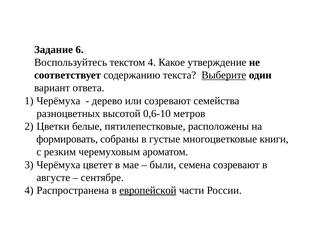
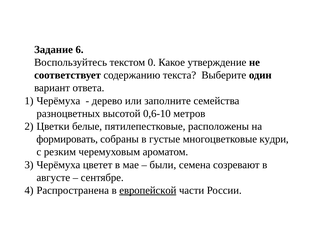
текстом 4: 4 -> 0 (152, 62)
Выберите underline: present -> none (224, 75)
или созревают: созревают -> заполните (168, 101)
книги: книги -> кудри (274, 139)
